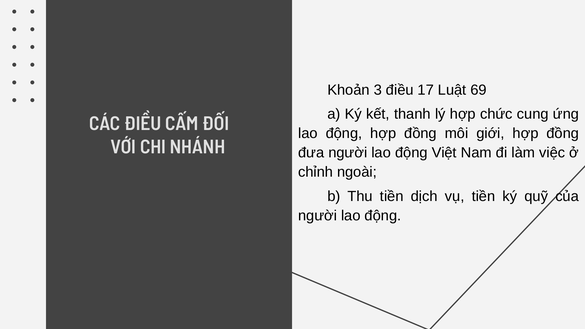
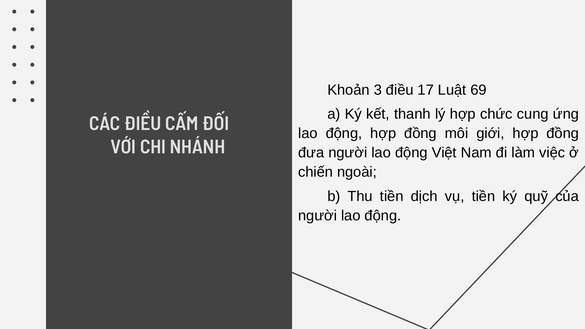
chỉnh: chỉnh -> chiến (316, 172)
